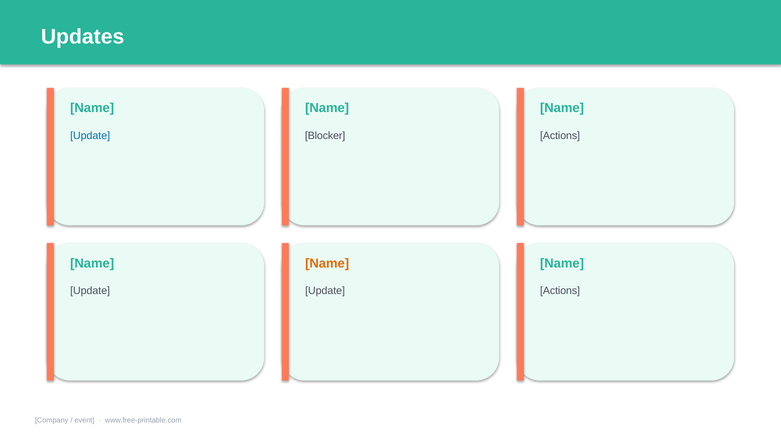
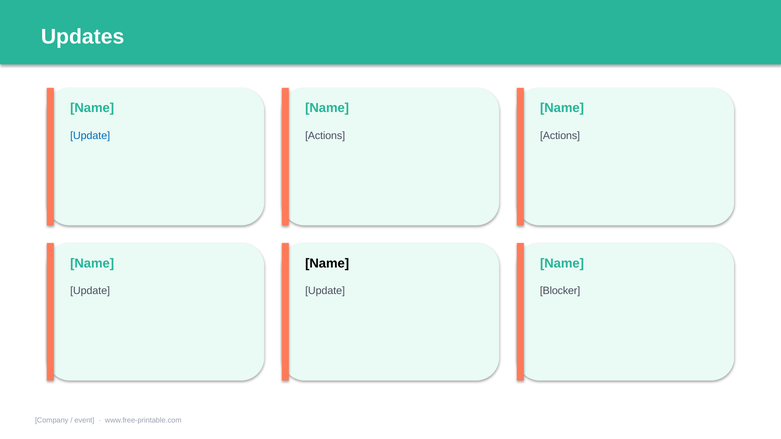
Blocker: Blocker -> Actions (325, 136)
Name colour: orange -> black (327, 263)
Actions: Actions -> Blocker (560, 291)
